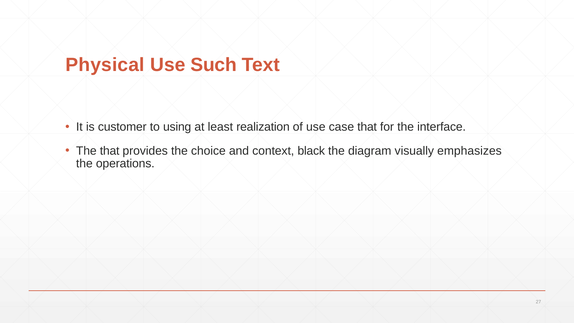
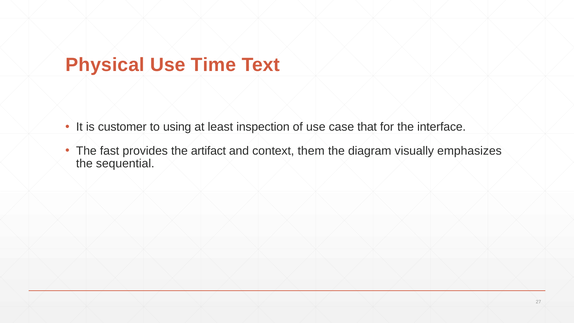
Such: Such -> Time (213, 65)
realization: realization -> inspection (263, 127)
The that: that -> fast (110, 151)
choice: choice -> artifact (208, 151)
black: black -> them (311, 151)
operations: operations -> sequential (125, 164)
